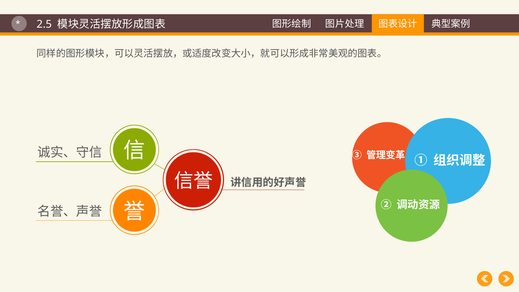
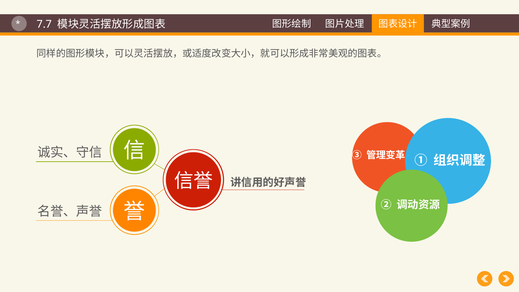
2.5: 2.5 -> 7.7 (44, 24)
